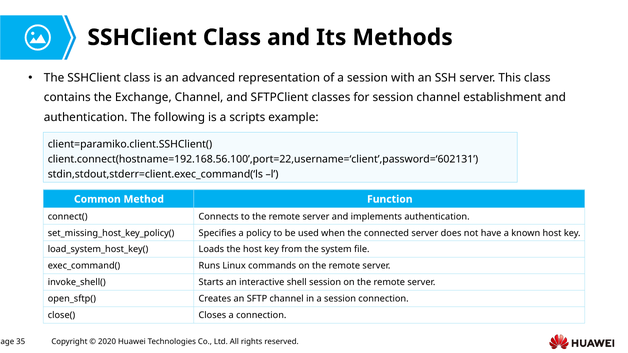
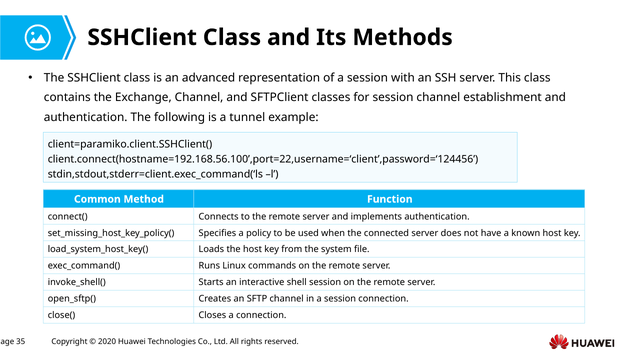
scripts: scripts -> tunnel (247, 117)
client.connect(hostname=192.168.56.100’,port=22,username=‘client’,password=‘602131: client.connect(hostname=192.168.56.100’,port=22,username=‘client’,password=‘602131 -> client.connect(hostname=192.168.56.100’,port=22,username=‘client’,password=‘124456 (263, 159)
